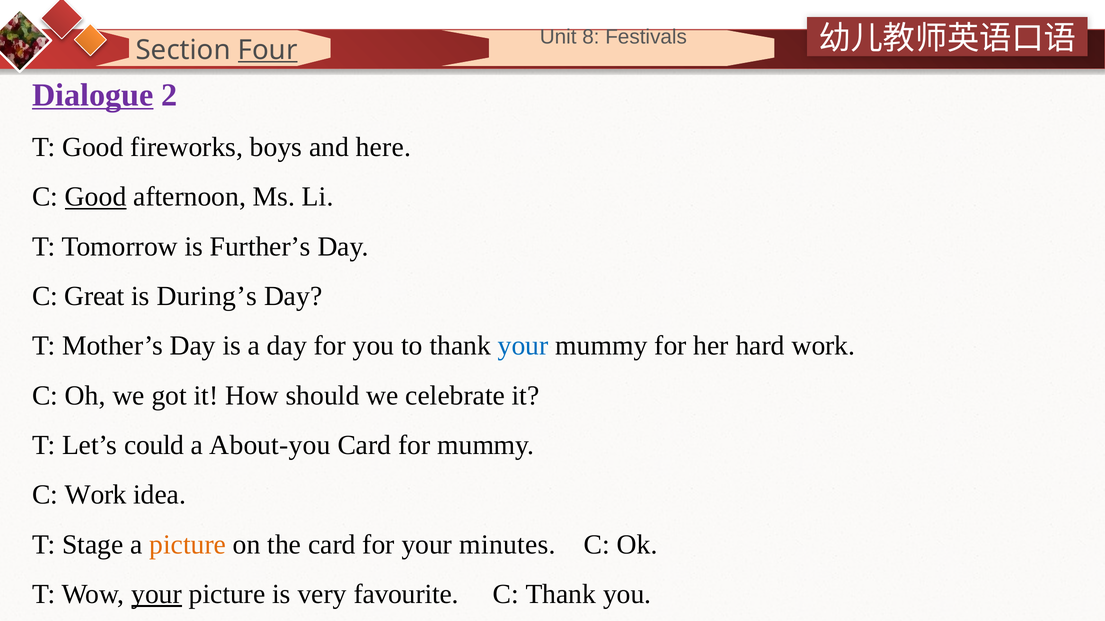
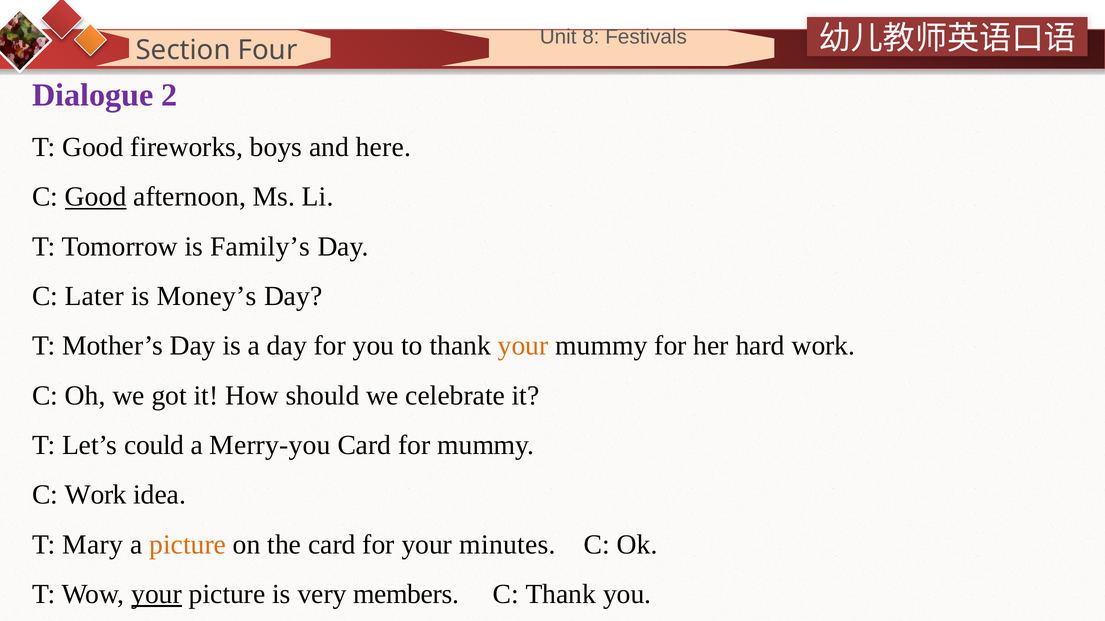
Four underline: present -> none (268, 50)
Dialogue underline: present -> none (93, 95)
Further’s: Further’s -> Family’s (260, 247)
Great: Great -> Later (94, 296)
During’s: During’s -> Money’s (207, 296)
your colour: blue -> orange (523, 346)
About-you: About-you -> Merry-you (270, 446)
Stage: Stage -> Mary (93, 545)
favourite: favourite -> members (406, 595)
